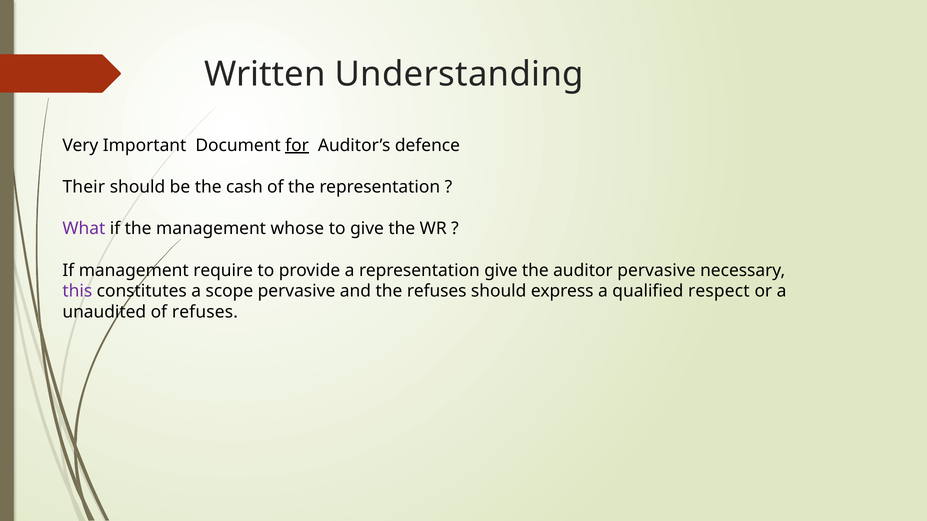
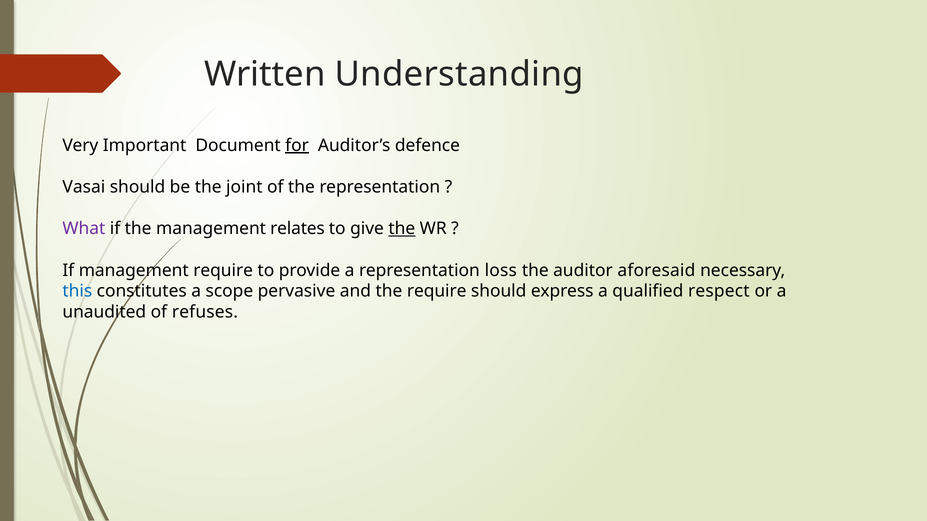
Their: Their -> Vasai (84, 187)
cash: cash -> joint (244, 187)
whose: whose -> relates (298, 229)
the underline: none -> present (402, 229)
representation give: give -> loss (501, 271)
auditor pervasive: pervasive -> aforesaid (656, 271)
this colour: purple -> blue (77, 291)
the refuses: refuses -> require (437, 291)
